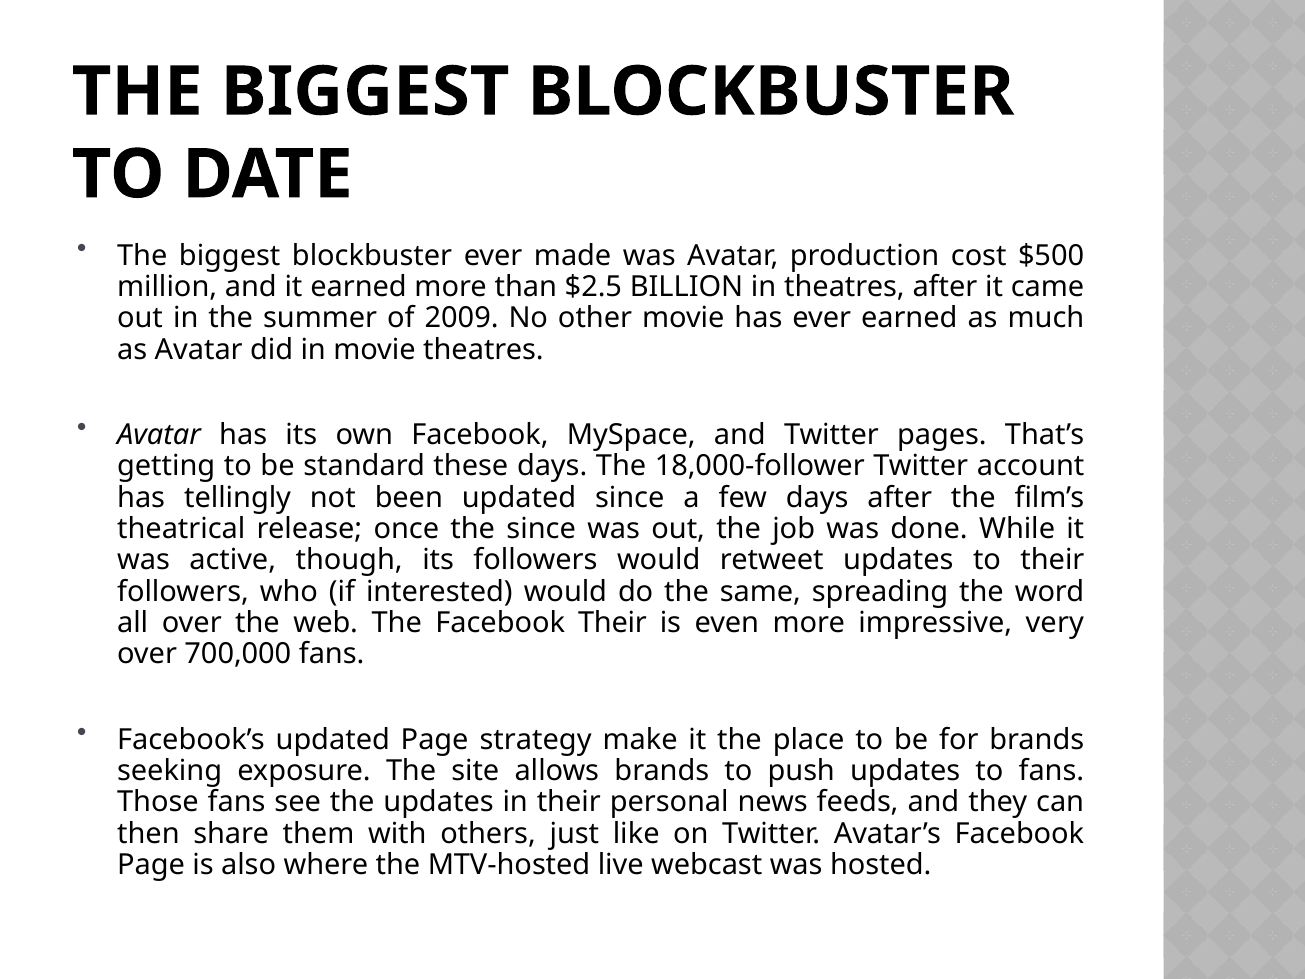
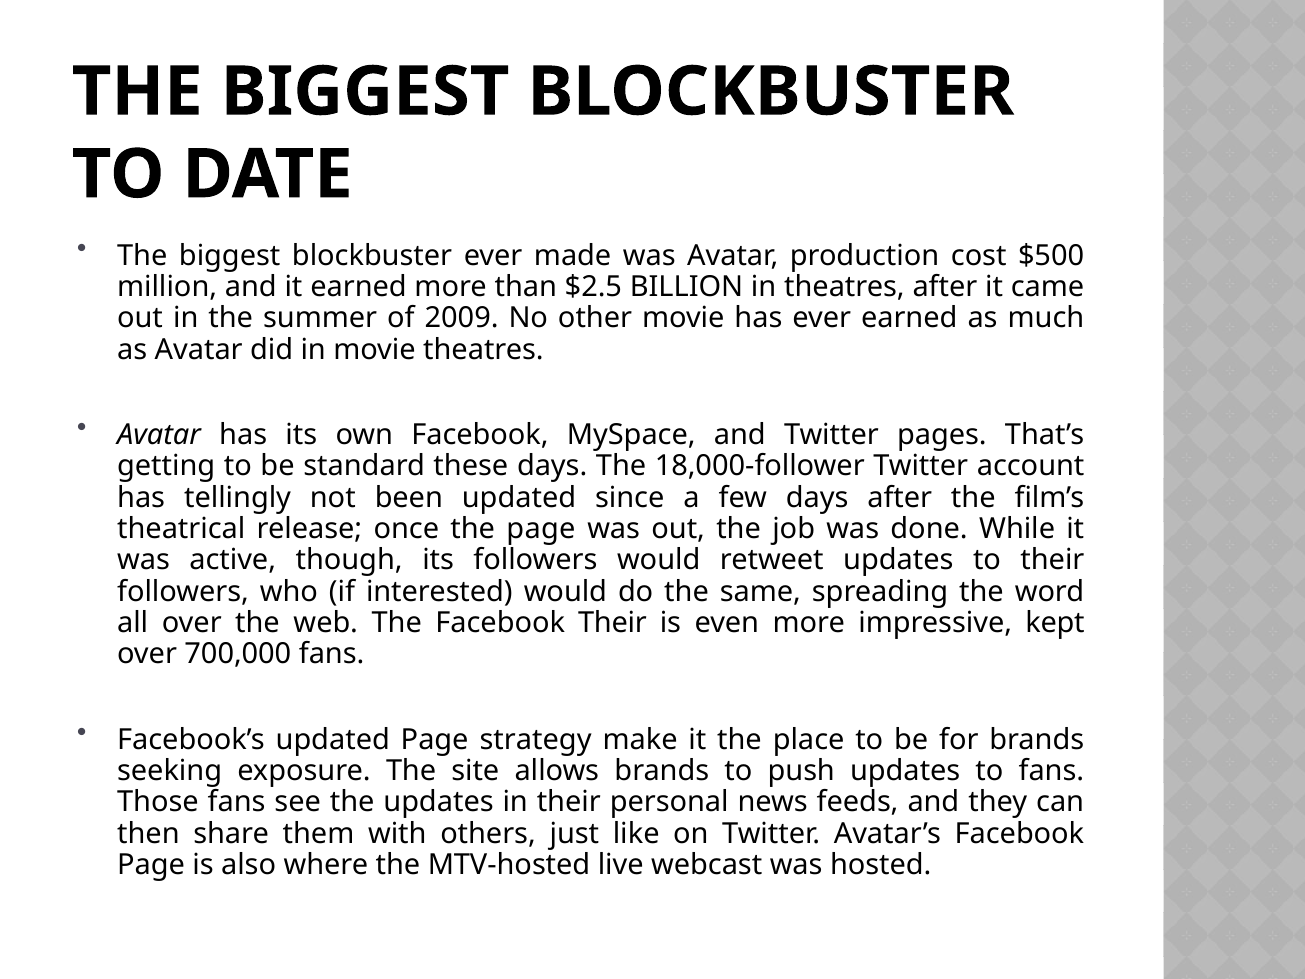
the since: since -> page (541, 529)
very: very -> kept (1055, 623)
